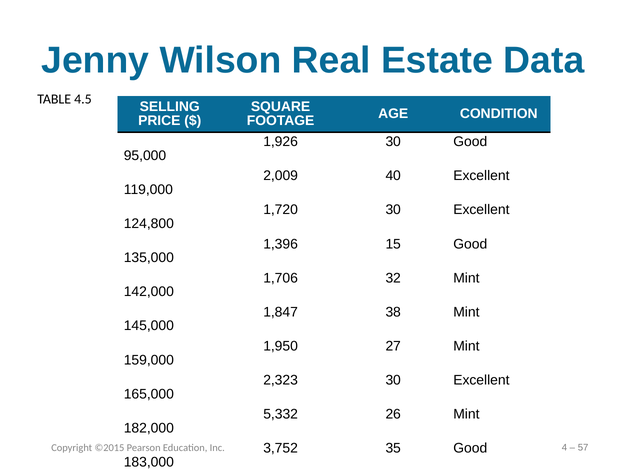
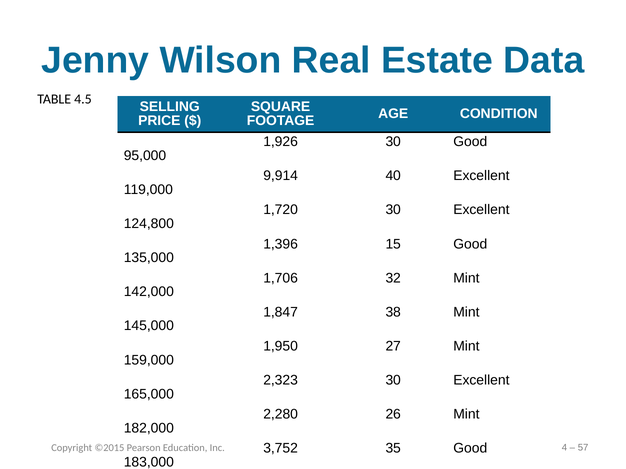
2,009: 2,009 -> 9,914 (281, 176)
5,332: 5,332 -> 2,280 (281, 415)
